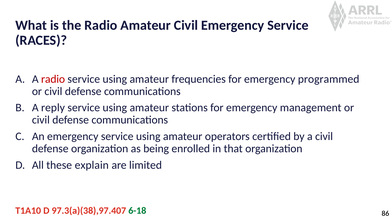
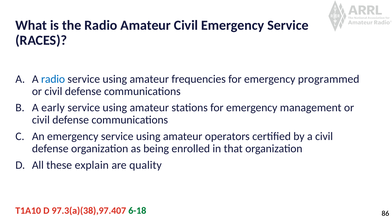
radio colour: red -> blue (53, 79)
reply: reply -> early (53, 108)
limited: limited -> quality (145, 165)
